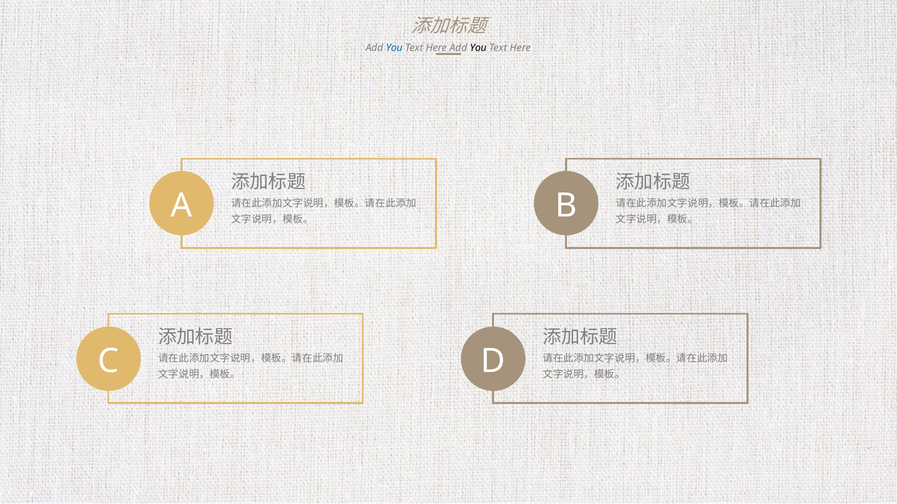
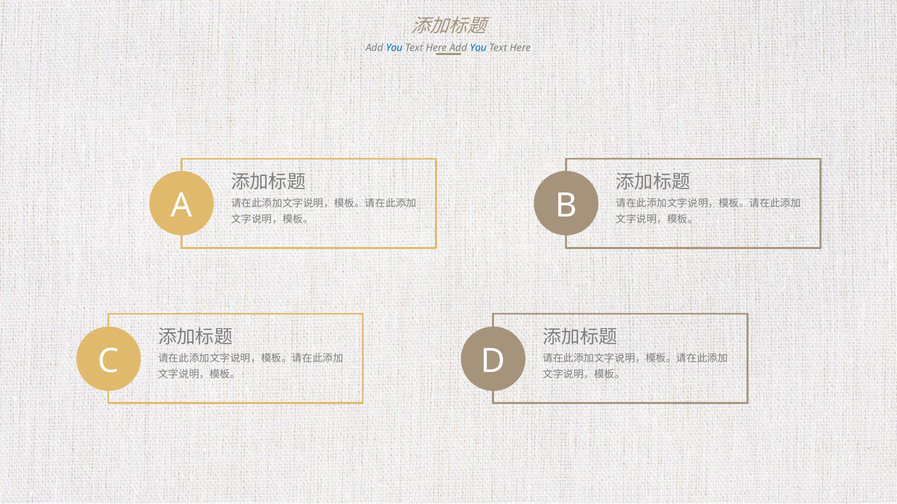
You colour: black -> blue (478, 48)
